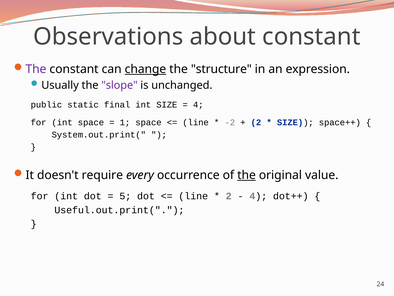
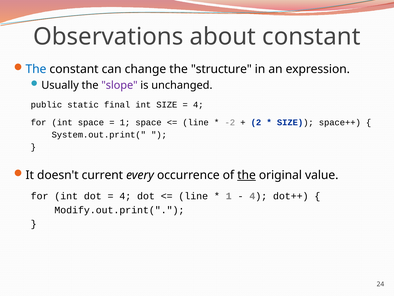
The colour: purple -> blue (36, 69)
change underline: present -> none (145, 69)
require: require -> current (102, 175)
5: 5 -> 4 (125, 196)
2: 2 -> 1 (229, 196)
Useful.out.print(: Useful.out.print( -> Modify.out.print( (119, 210)
